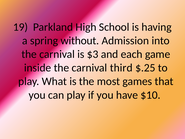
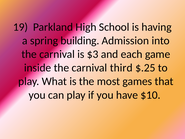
without: without -> building (80, 41)
